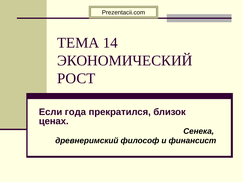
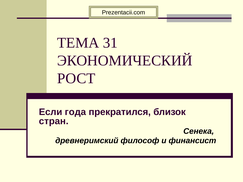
14: 14 -> 31 (110, 43)
ценах: ценах -> стран (54, 121)
